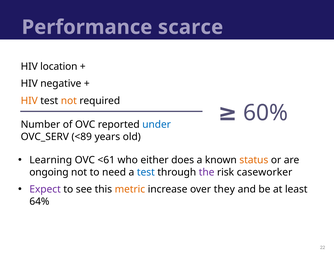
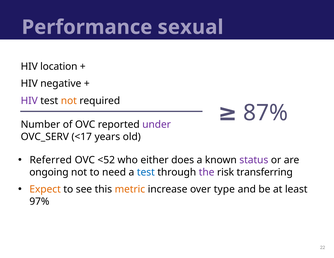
scarce: scarce -> sexual (191, 27)
HIV colour: orange -> purple (29, 101)
60%: 60% -> 87% (266, 113)
under colour: blue -> purple (157, 125)
<89: <89 -> <17 (82, 137)
Learning: Learning -> Referred (51, 160)
<61: <61 -> <52 (106, 160)
status colour: orange -> purple (254, 160)
caseworker: caseworker -> transferring (265, 172)
Expect colour: purple -> orange (45, 189)
they: they -> type (224, 189)
64%: 64% -> 97% (39, 202)
